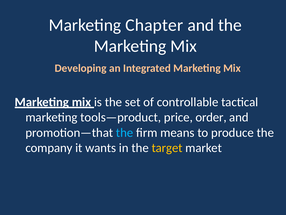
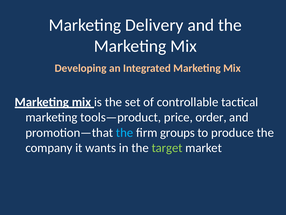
Chapter: Chapter -> Delivery (154, 25)
means: means -> groups (177, 132)
target colour: yellow -> light green (167, 148)
